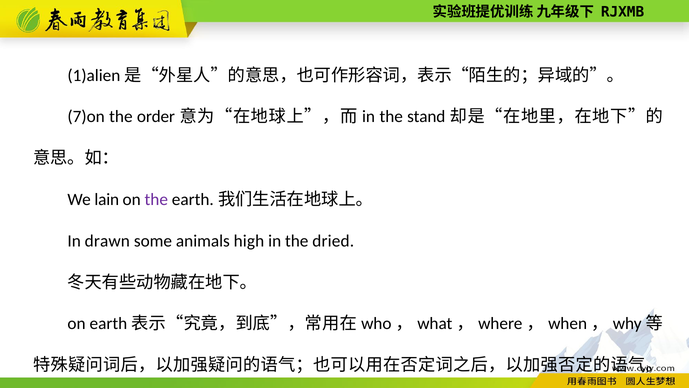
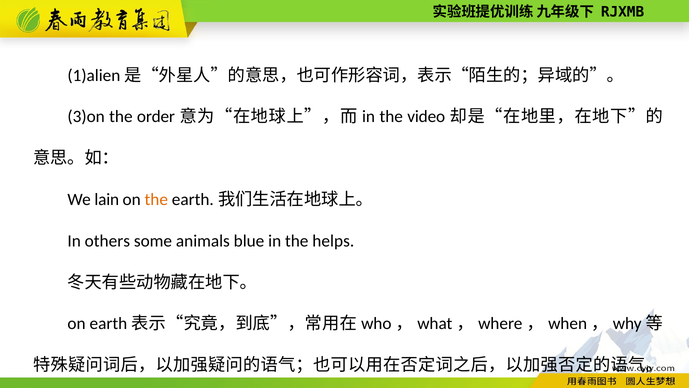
7)on: 7)on -> 3)on (86, 117)
stand: stand -> video (426, 117)
the colour: purple -> orange (156, 199)
drawn: drawn -> others (107, 241)
high: high -> blue (249, 241)
dried: dried -> helps (333, 241)
